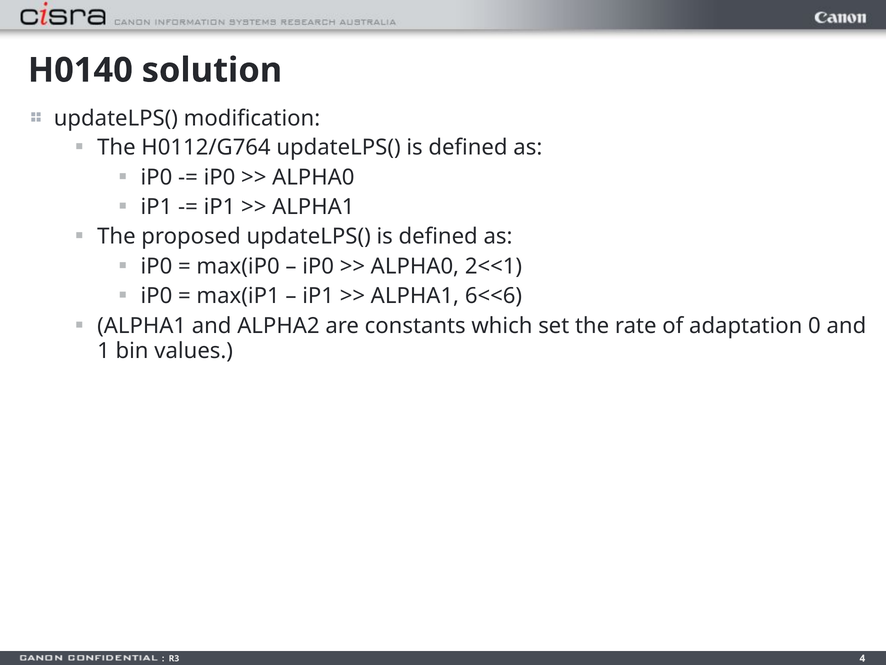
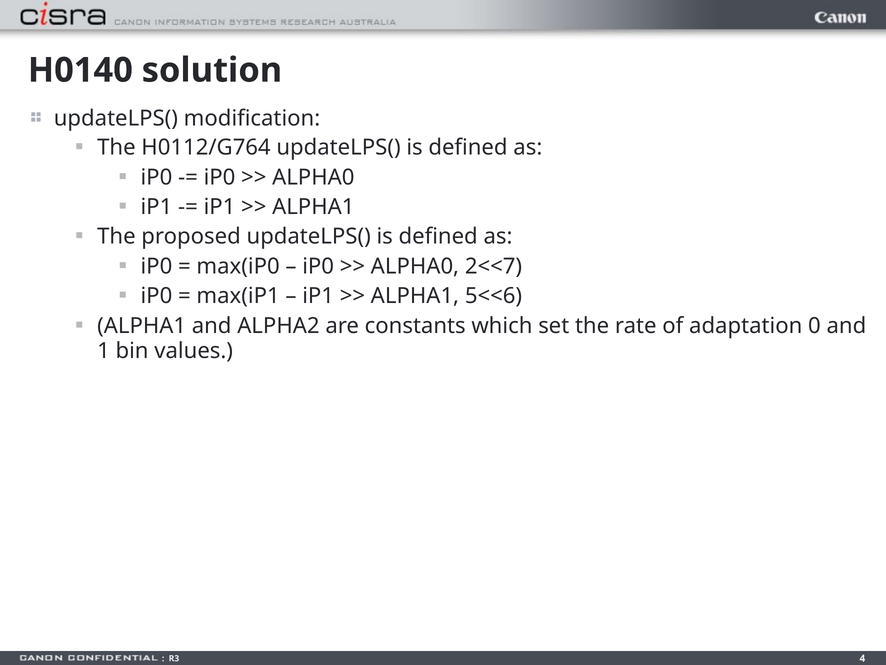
2<<1: 2<<1 -> 2<<7 (494, 266)
6<<6: 6<<6 -> 5<<6 (494, 296)
